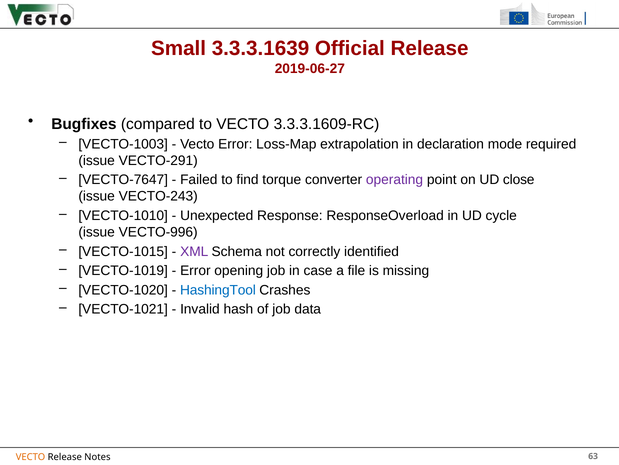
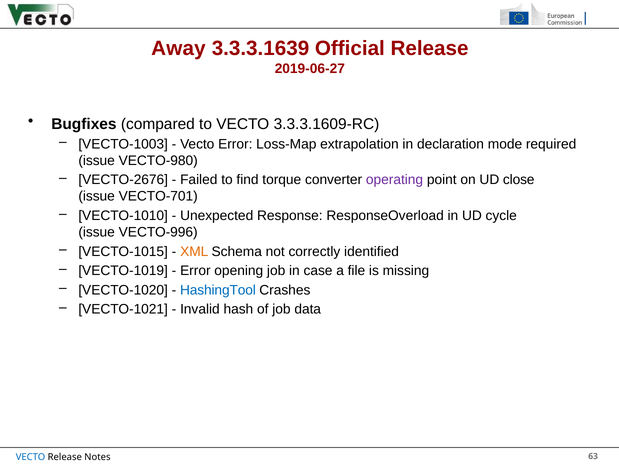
Small: Small -> Away (178, 49)
VECTO-291: VECTO-291 -> VECTO-980 (158, 160)
VECTO-7647: VECTO-7647 -> VECTO-2676 (123, 180)
VECTO-243: VECTO-243 -> VECTO-701 (158, 196)
XML colour: purple -> orange (194, 251)
VECTO colour: orange -> blue (31, 456)
